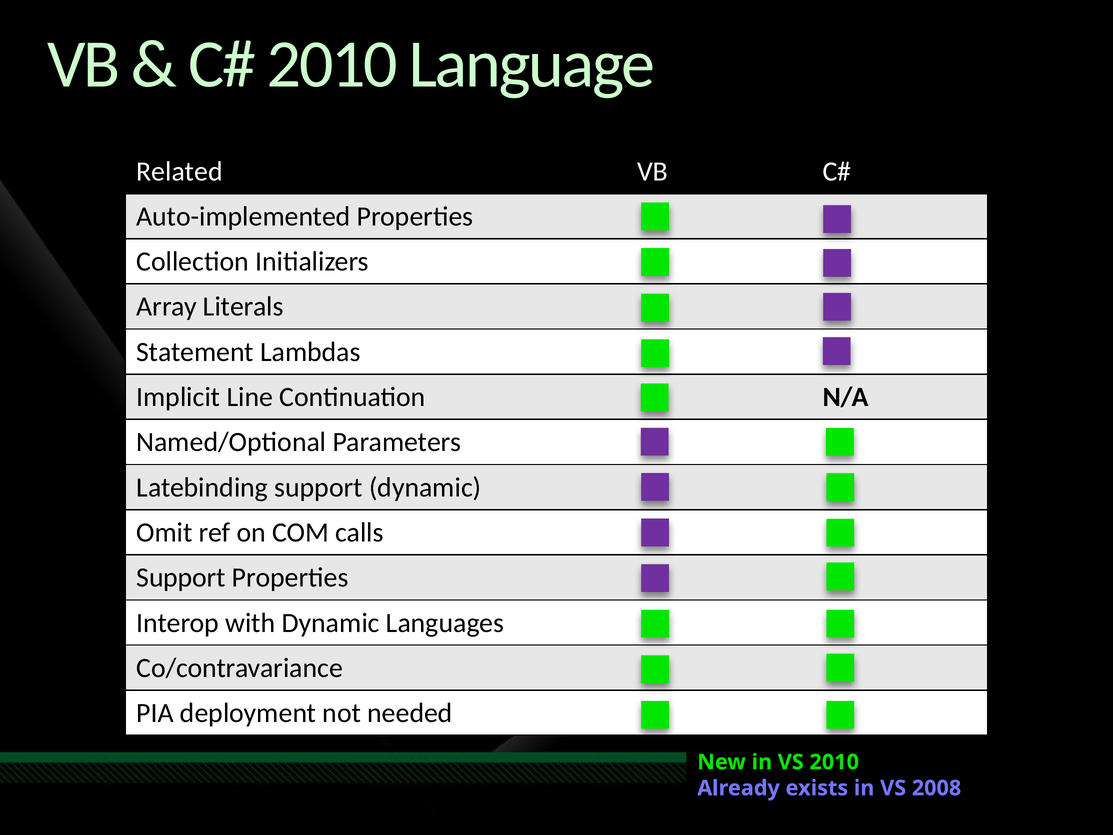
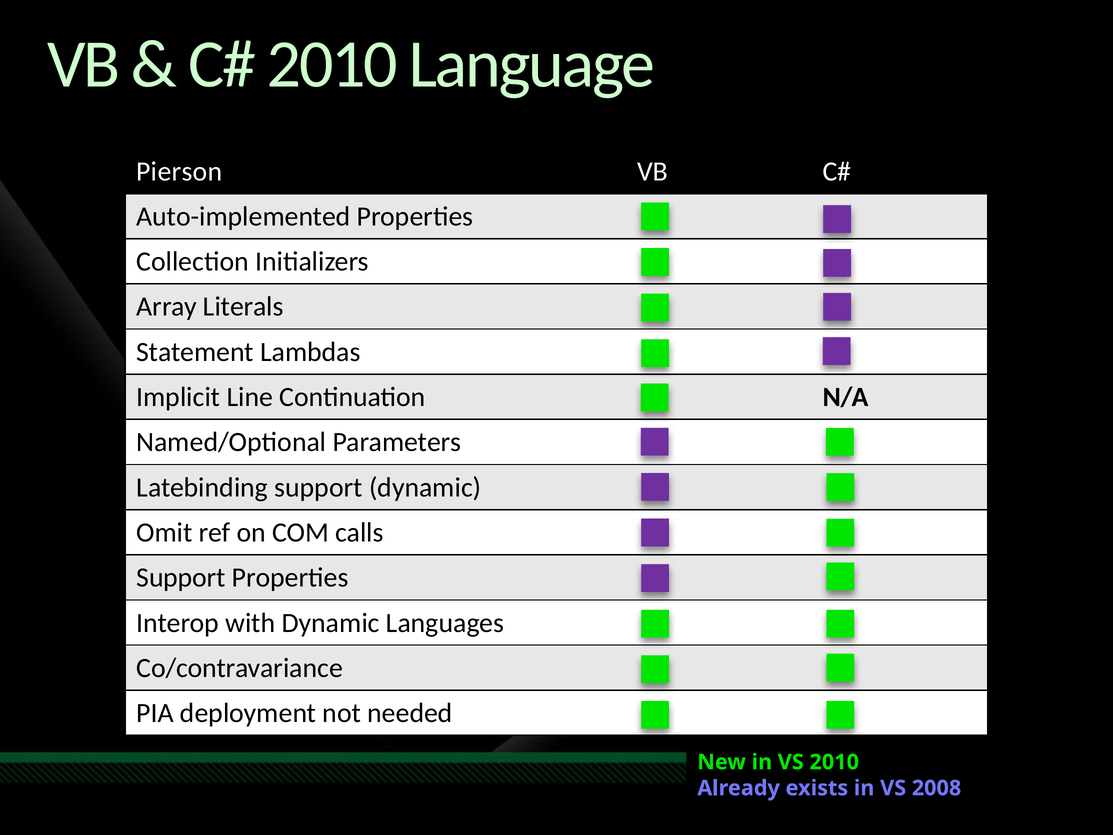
Related: Related -> Pierson (179, 171)
